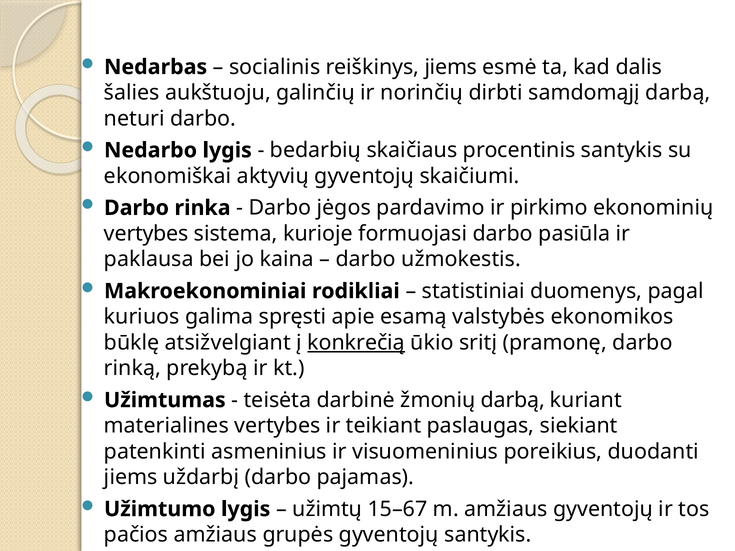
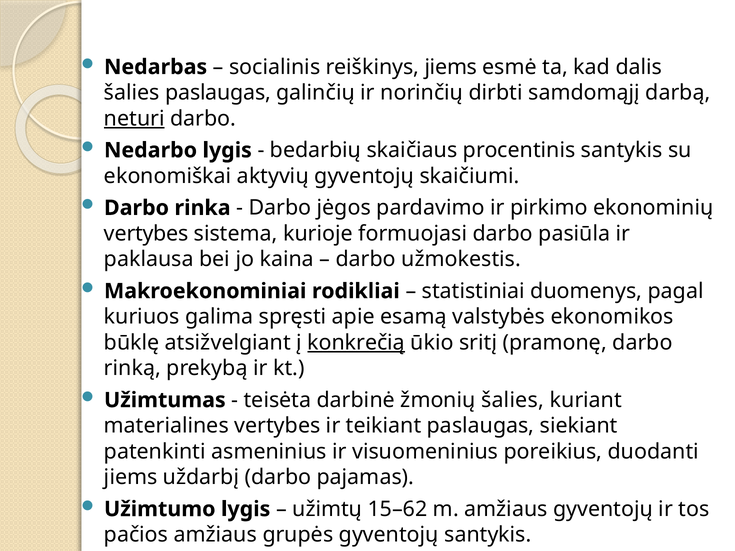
šalies aukštuoju: aukštuoju -> paslaugas (218, 93)
neturi underline: none -> present (134, 119)
žmonių darbą: darbą -> šalies (513, 400)
15–67: 15–67 -> 15–62 (398, 509)
